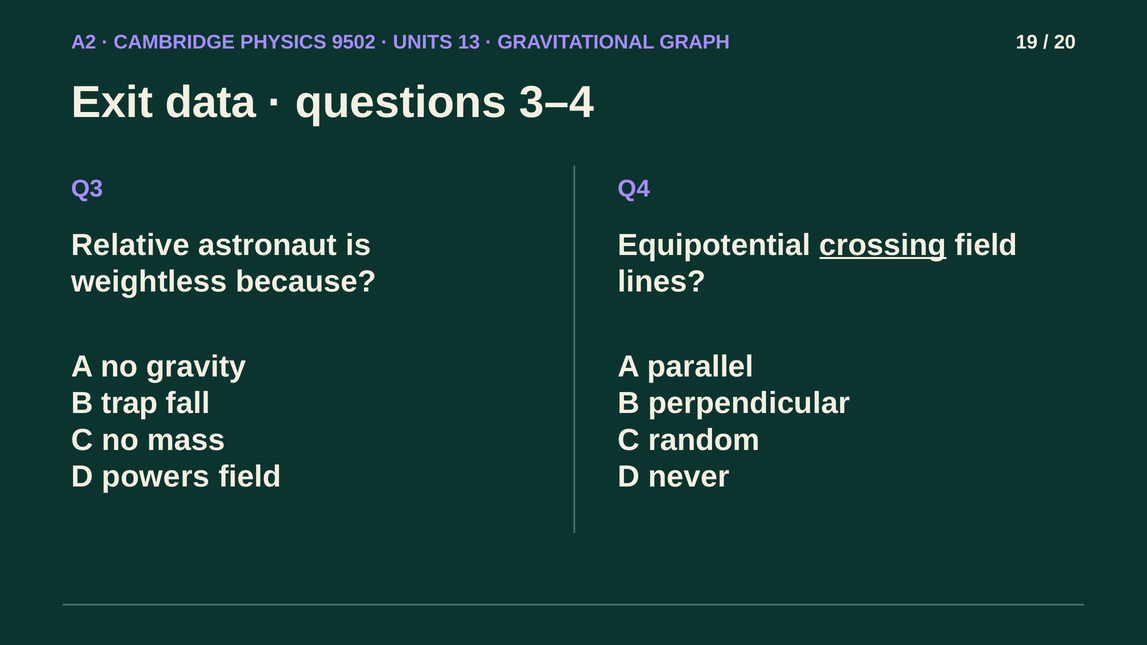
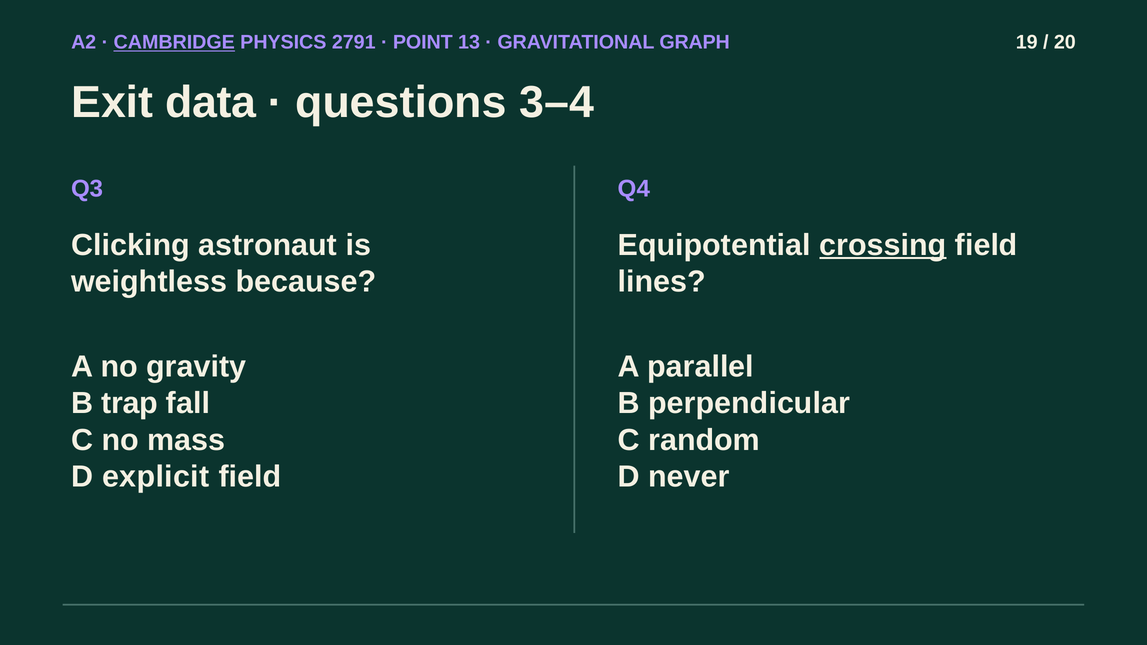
CAMBRIDGE underline: none -> present (174, 43)
9502: 9502 -> 2791 (354, 43)
UNITS: UNITS -> POINT (423, 43)
Relative: Relative -> Clicking (130, 245)
powers: powers -> explicit (156, 477)
